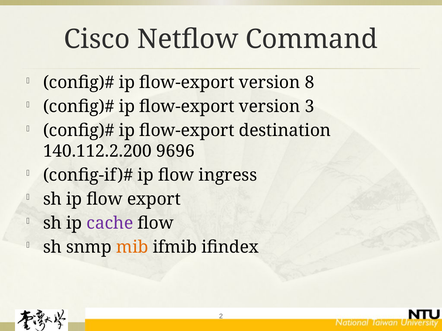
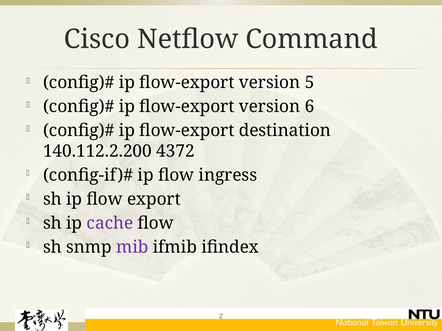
8: 8 -> 5 (309, 83)
3: 3 -> 6 (309, 107)
9696: 9696 -> 4372 (175, 151)
mib colour: orange -> purple (132, 248)
